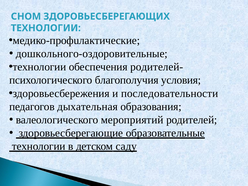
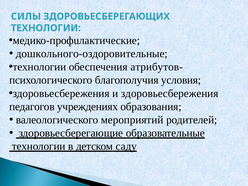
СНОМ: СНОМ -> СИЛЫ (26, 16)
родителей-: родителей- -> атрибутов- (157, 67)
и последовательности: последовательности -> здоровьесбережения (170, 93)
дыхательная: дыхательная -> учреждениях (88, 107)
